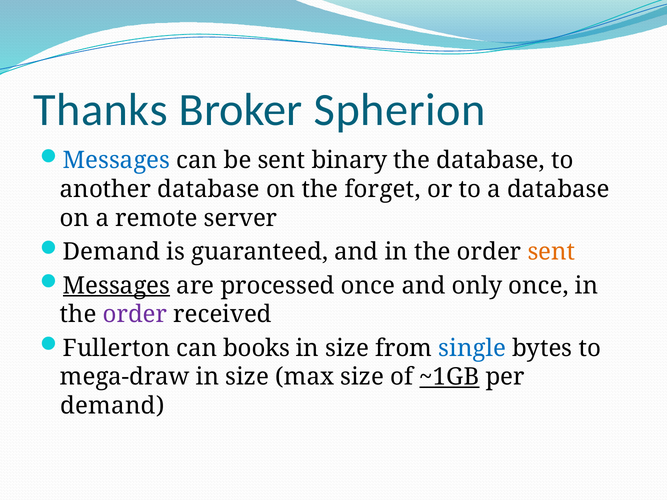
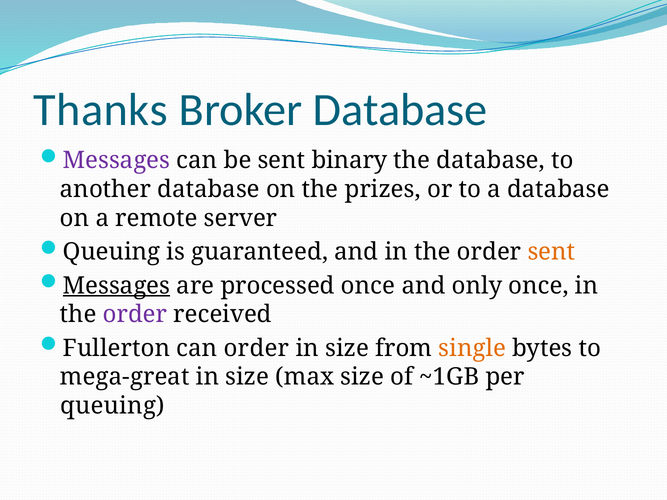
Broker Spherion: Spherion -> Database (400, 110)
Messages colour: blue -> purple (117, 161)
forget: forget -> prizes (383, 189)
Demand: Demand -> Queuing (111, 252)
can books: books -> order (256, 348)
single colour: blue -> orange (472, 348)
mega-draw: mega-draw -> mega-great (125, 377)
~1GB underline: present -> none (449, 377)
demand: demand -> queuing (112, 406)
